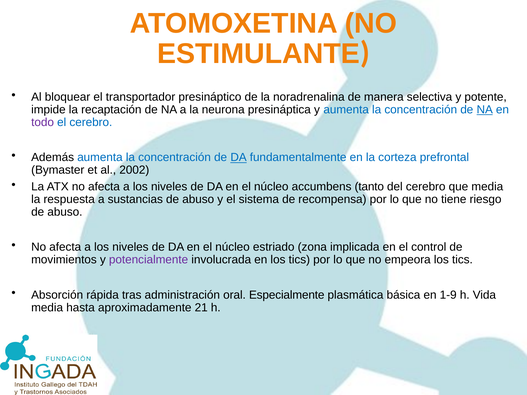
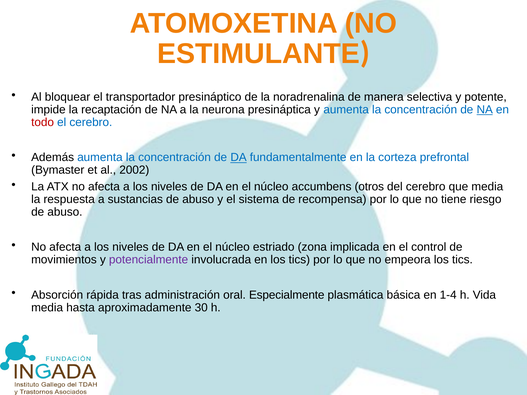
todo colour: purple -> red (43, 122)
tanto: tanto -> otros (369, 187)
1-9: 1-9 -> 1-4 (448, 295)
21: 21 -> 30 (201, 308)
